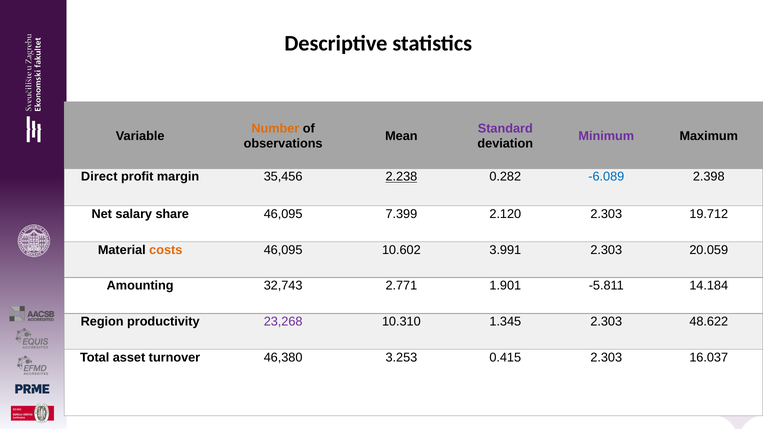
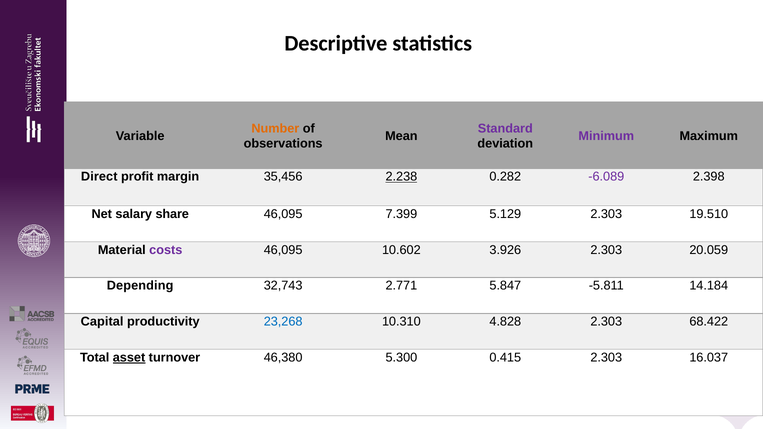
-6.089 colour: blue -> purple (606, 177)
2.120: 2.120 -> 5.129 (505, 214)
19.712: 19.712 -> 19.510 (709, 214)
costs colour: orange -> purple (166, 250)
3.991: 3.991 -> 3.926 (505, 250)
Amounting: Amounting -> Depending (140, 286)
1.901: 1.901 -> 5.847 (505, 286)
Region: Region -> Capital (102, 322)
23,268 colour: purple -> blue (283, 322)
1.345: 1.345 -> 4.828 (505, 322)
48.622: 48.622 -> 68.422 (709, 322)
asset underline: none -> present (129, 358)
3.253: 3.253 -> 5.300 (401, 358)
